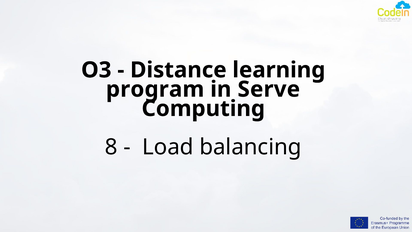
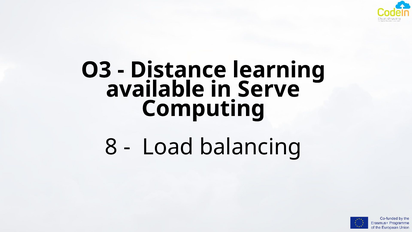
program: program -> available (155, 89)
